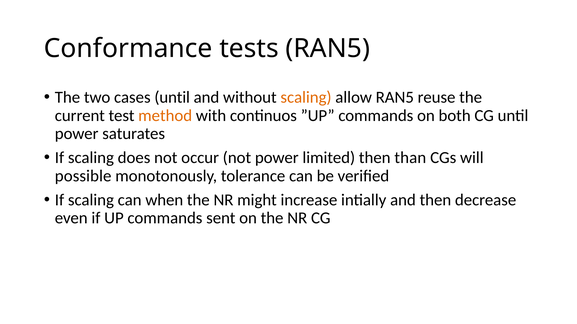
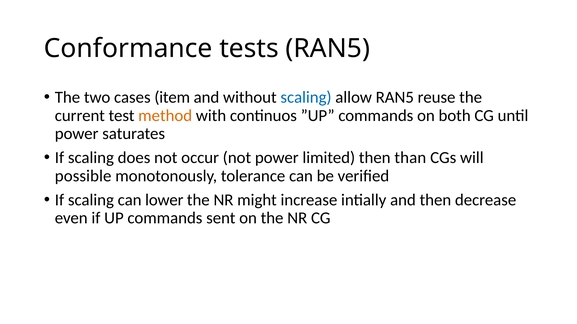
cases until: until -> item (172, 98)
scaling colour: orange -> blue (306, 98)
when: when -> lower (164, 200)
